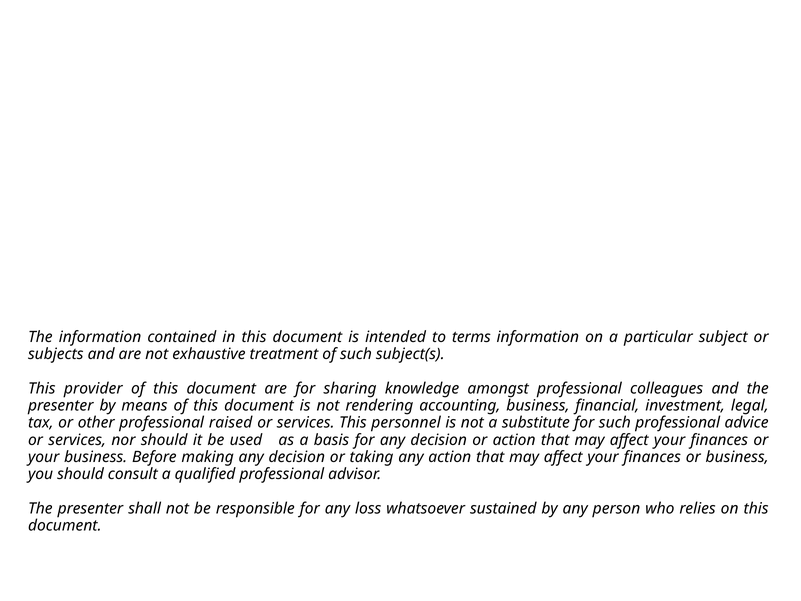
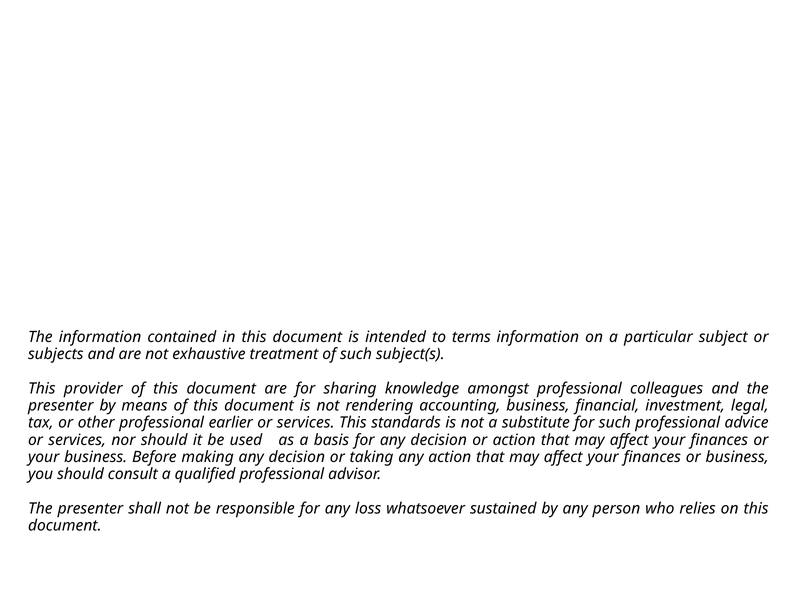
raised: raised -> earlier (231, 423)
personnel: personnel -> standards (406, 423)
